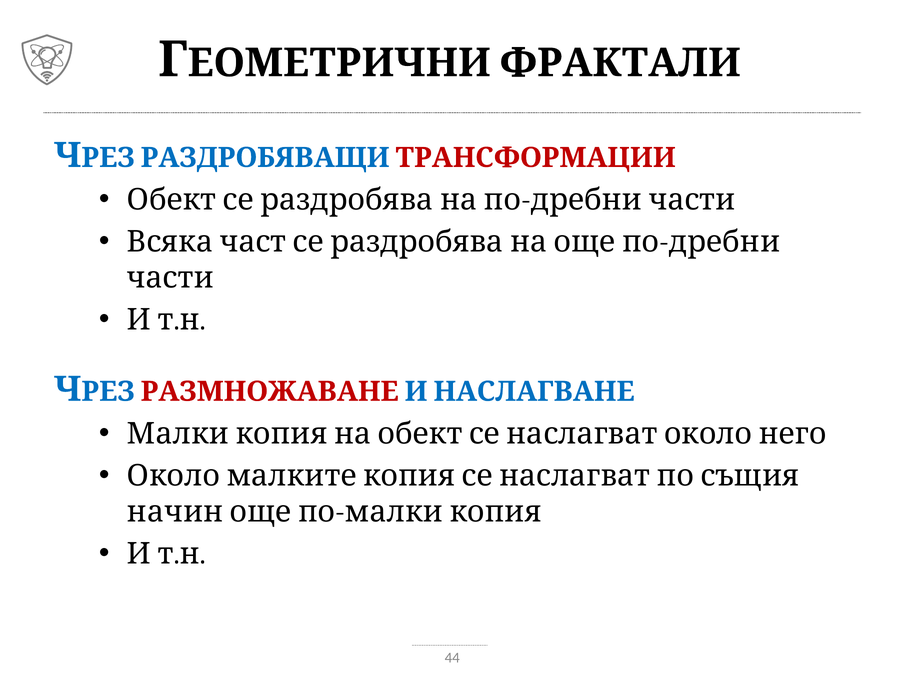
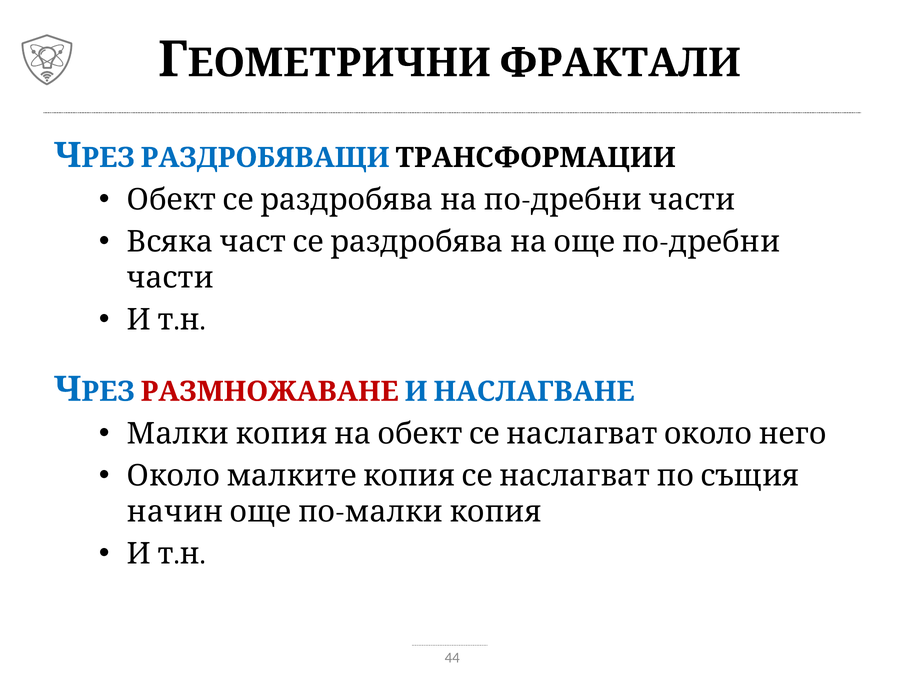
ТРАНСФОРМАЦИИ colour: red -> black (536, 158)
